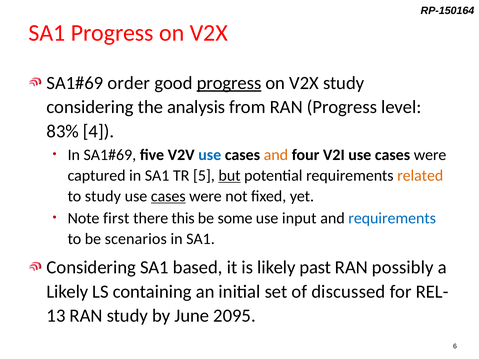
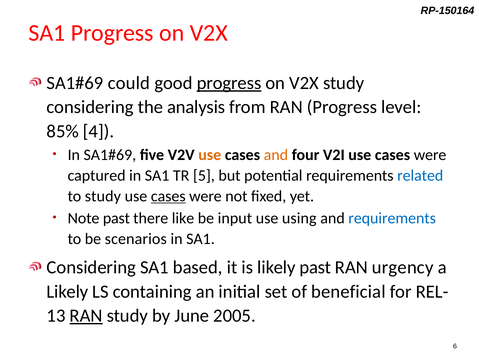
order: order -> could (129, 83)
83%: 83% -> 85% (63, 131)
use colour: blue -> orange (210, 155)
but underline: present -> none (230, 176)
related colour: orange -> blue (420, 176)
Note first: first -> past (116, 218)
this: this -> like (183, 218)
some: some -> input (235, 218)
input: input -> using (299, 218)
possibly: possibly -> urgency (403, 268)
discussed: discussed -> beneficial (348, 292)
RAN underline: none -> present (86, 316)
2095: 2095 -> 2005 (235, 316)
